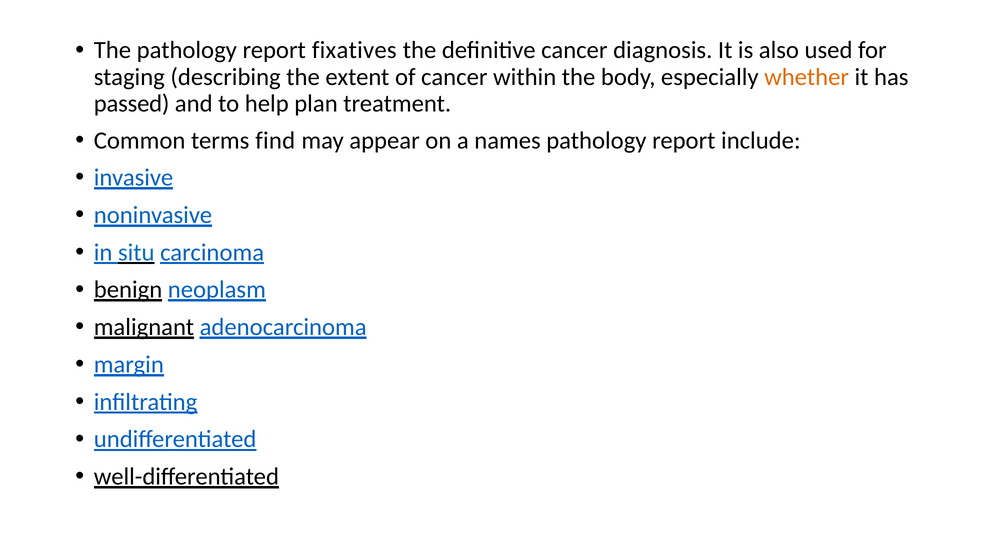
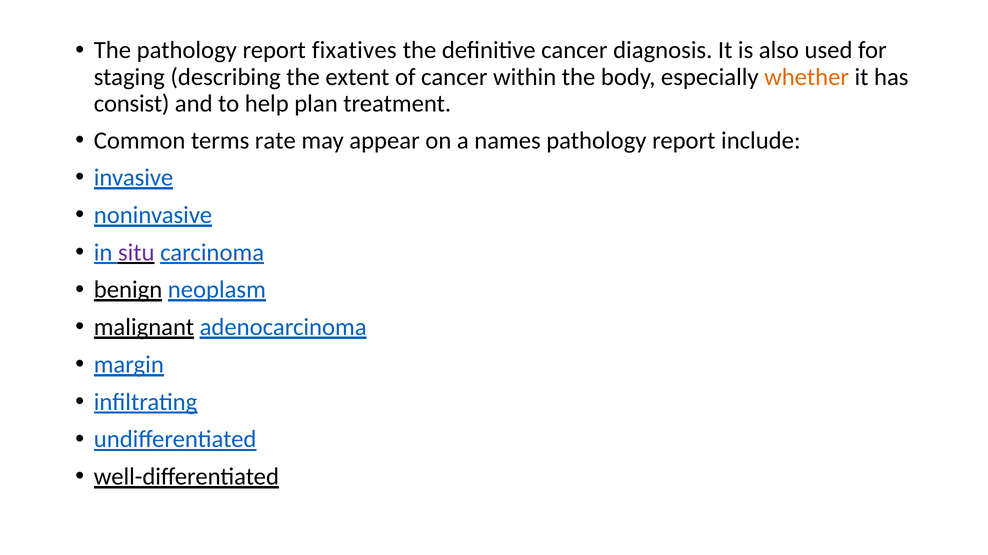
passed: passed -> consist (132, 104)
find: find -> rate (275, 141)
situ colour: blue -> purple (136, 253)
